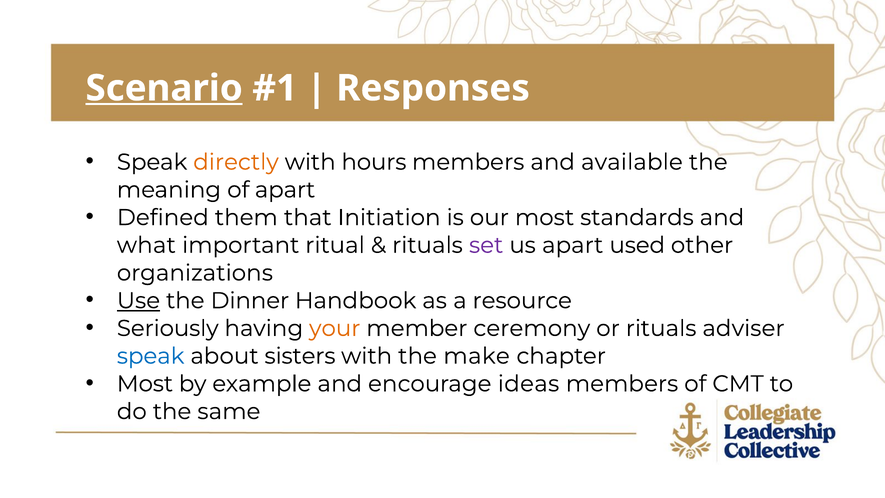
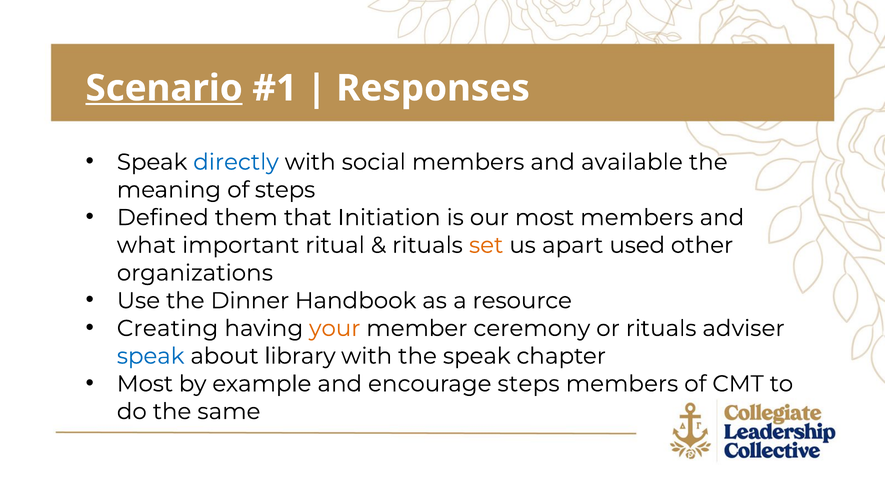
directly colour: orange -> blue (236, 162)
hours: hours -> social (374, 162)
of apart: apart -> steps (285, 190)
most standards: standards -> members (637, 217)
set colour: purple -> orange (486, 245)
Use underline: present -> none (138, 301)
Seriously: Seriously -> Creating (168, 328)
sisters: sisters -> library (300, 356)
the make: make -> speak (477, 356)
encourage ideas: ideas -> steps (529, 384)
